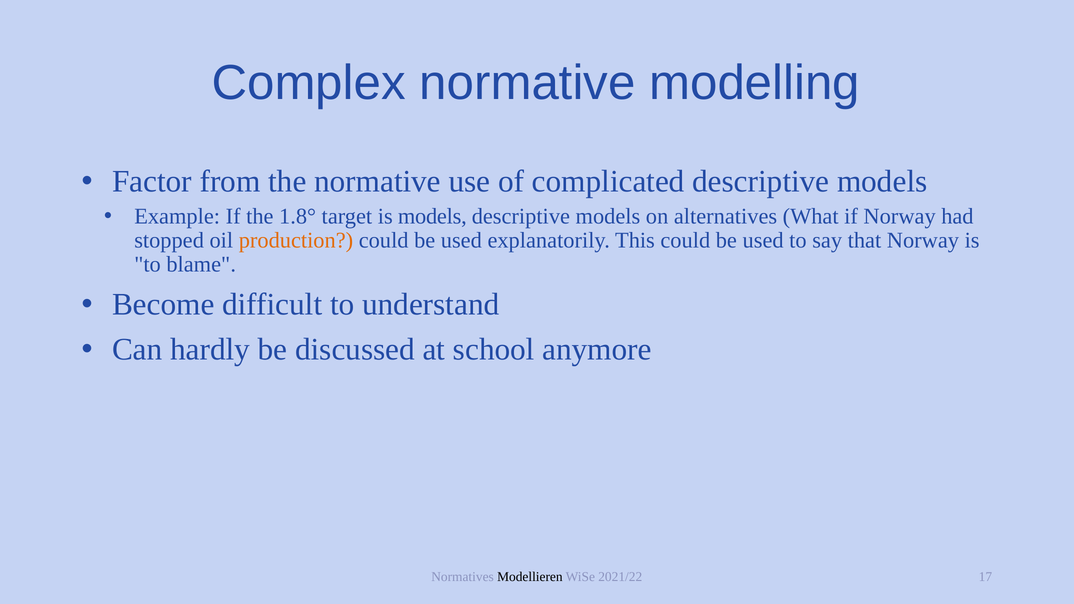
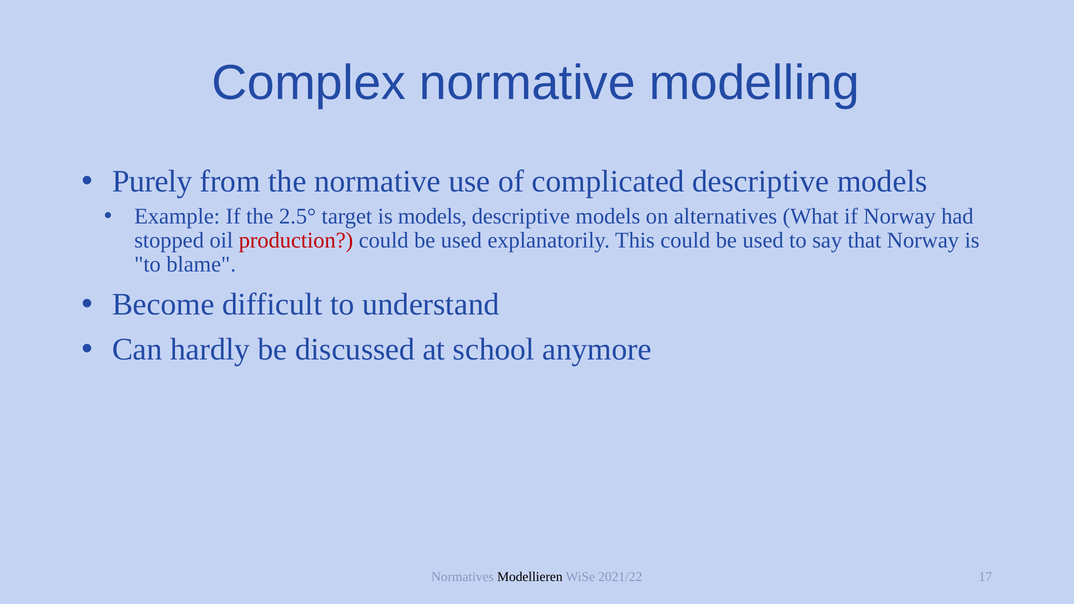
Factor: Factor -> Purely (152, 182)
1.8°: 1.8° -> 2.5° (298, 216)
production colour: orange -> red (296, 240)
